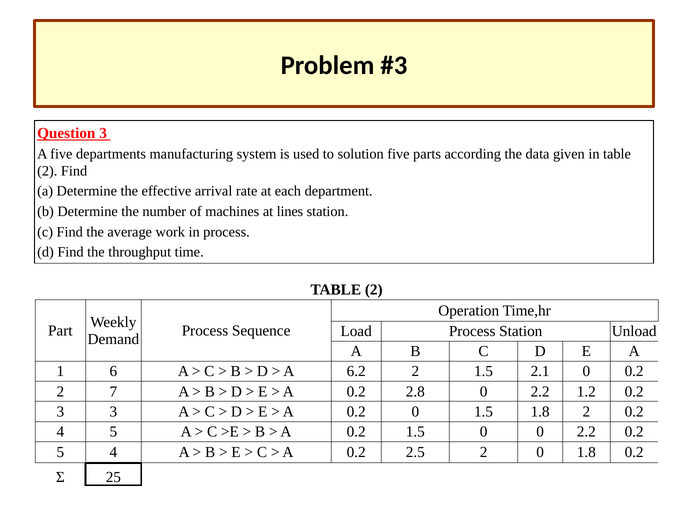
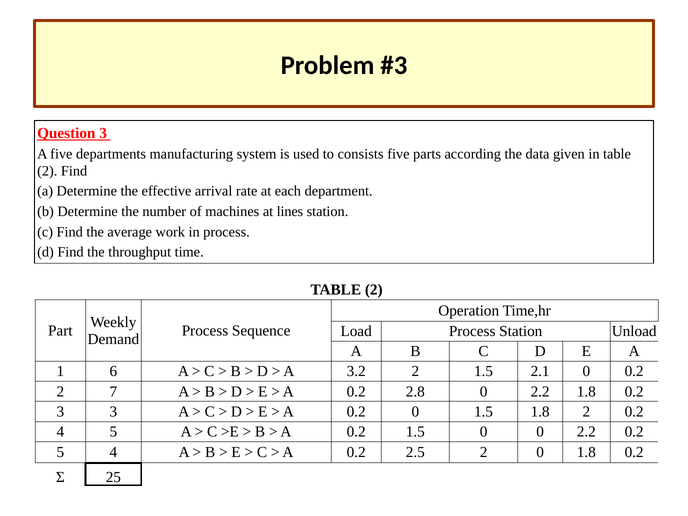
solution: solution -> consists (361, 154)
6.2: 6.2 -> 3.2 (356, 371)
2.2 1.2: 1.2 -> 1.8 (586, 392)
